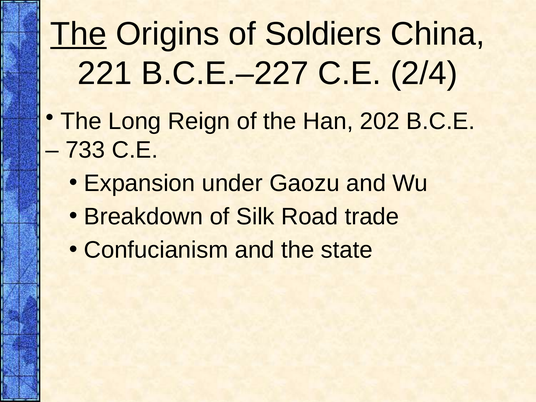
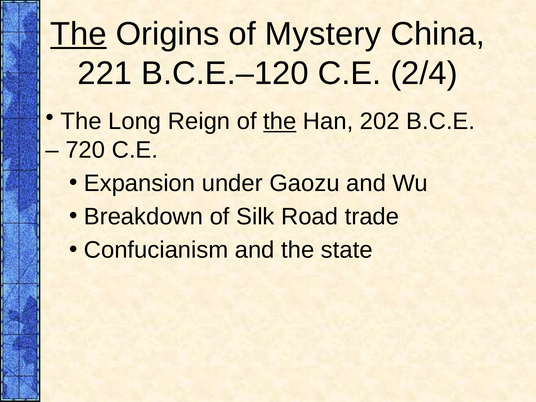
Soldiers: Soldiers -> Mystery (323, 34)
B.C.E.–227: B.C.E.–227 -> B.C.E.–120 (225, 73)
the underline: none -> present (280, 121)
733: 733 -> 720 (85, 150)
